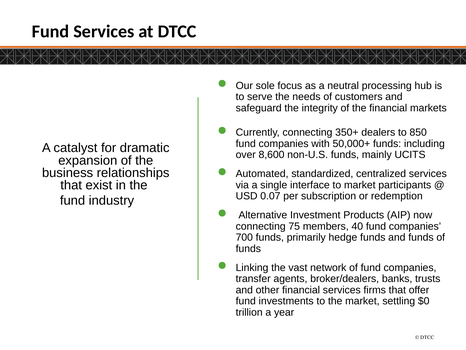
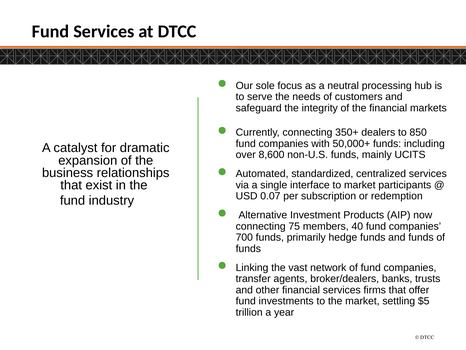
$0: $0 -> $5 (424, 301)
